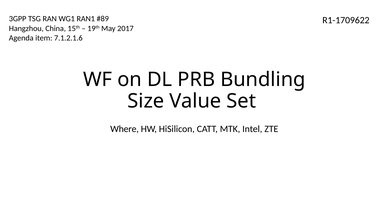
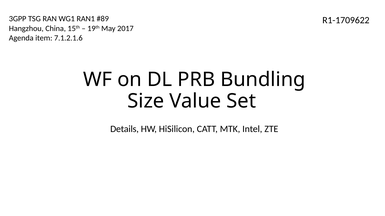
Where: Where -> Details (125, 129)
